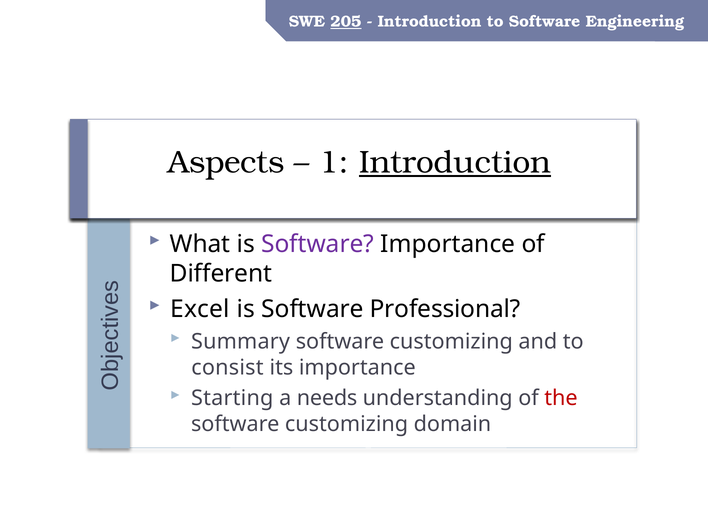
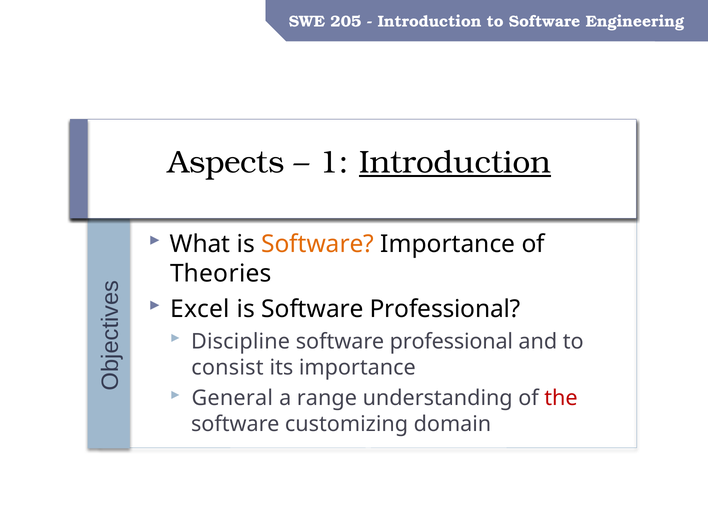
205 underline: present -> none (346, 22)
Software colour: purple -> orange (318, 244)
Different: Different -> Theories (221, 274)
Summary: Summary -> Discipline (241, 342)
customizing: customizing -> professional (451, 342)
Starting: Starting -> General (232, 398)
needs: needs -> range (327, 398)
